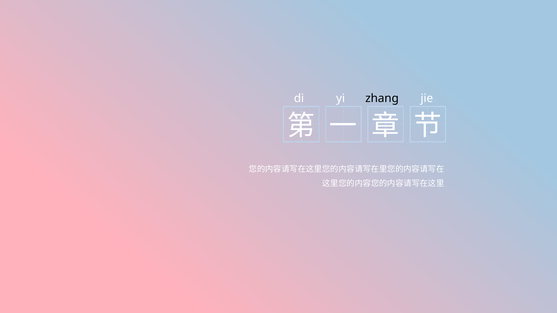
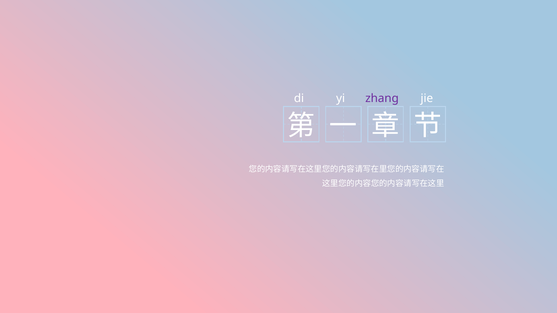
zhang colour: black -> purple (382, 99)
